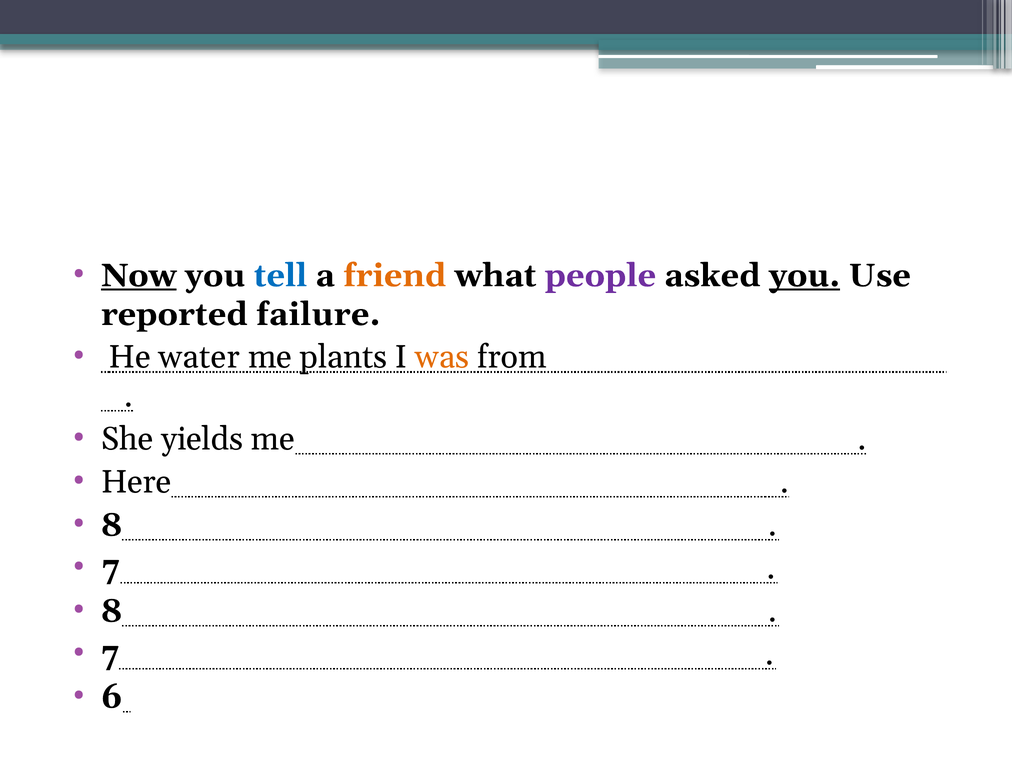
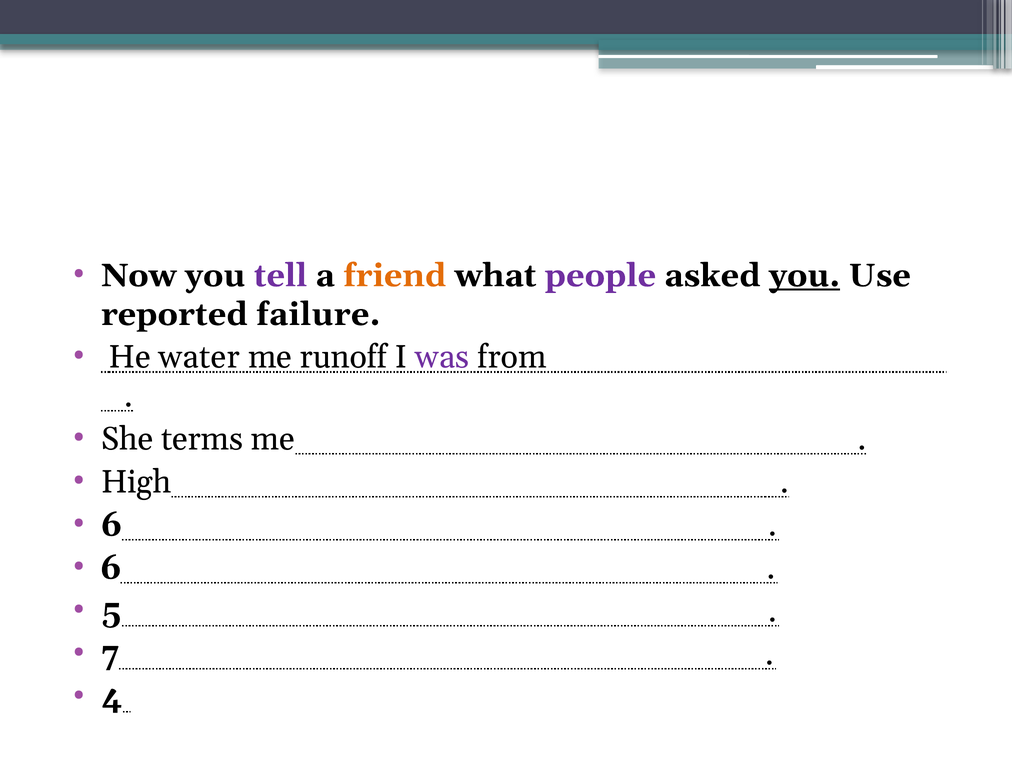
Now underline: present -> none (139, 276)
tell colour: blue -> purple (280, 276)
plants: plants -> runoff (344, 357)
was colour: orange -> purple (442, 357)
yields: yields -> terms (202, 439)
Here: Here -> High (136, 482)
8: 8 -> 6 (112, 525)
7: 7 -> 6 (111, 568)
8: 8 -> 5 (111, 611)
6: 6 -> 4 (112, 697)
